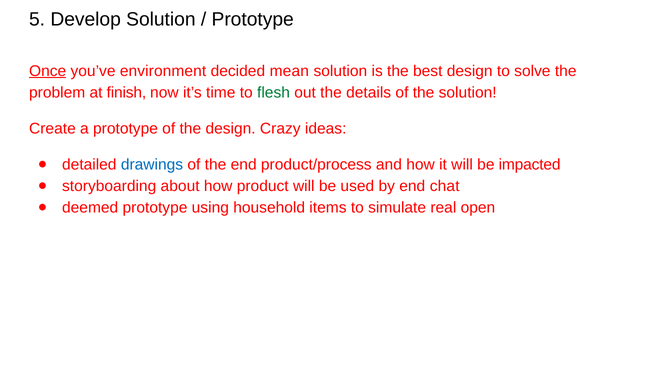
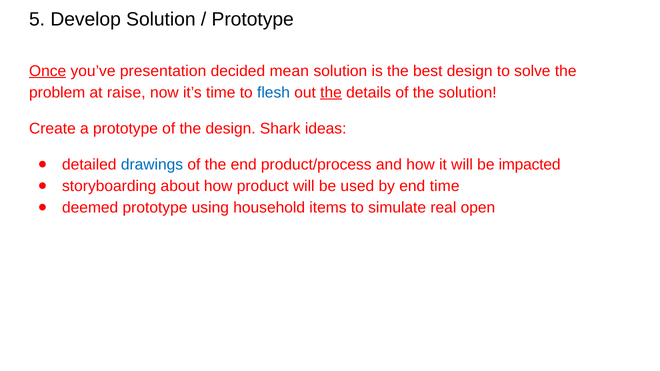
environment: environment -> presentation (163, 71)
finish: finish -> raise (126, 92)
flesh colour: green -> blue (273, 92)
the underline: none -> present (331, 92)
Crazy: Crazy -> Shark (280, 129)
end chat: chat -> time (445, 186)
